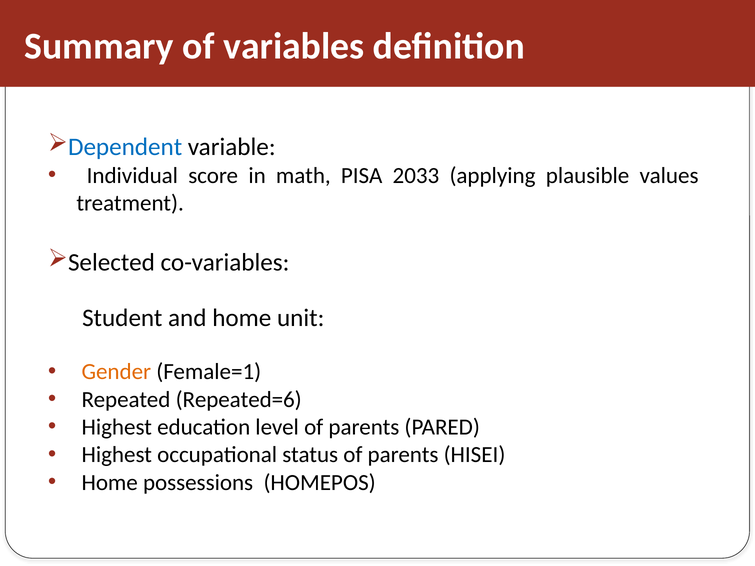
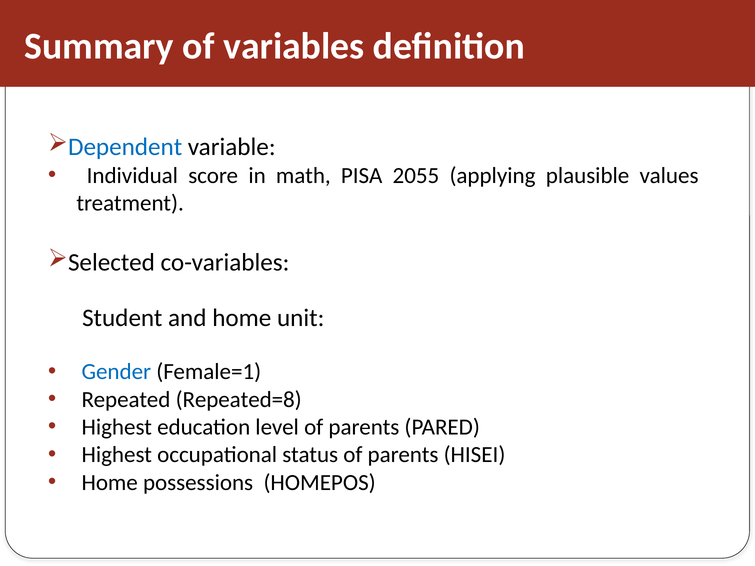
2033: 2033 -> 2055 (416, 176)
Gender colour: orange -> blue (116, 372)
Repeated=6: Repeated=6 -> Repeated=8 (239, 400)
